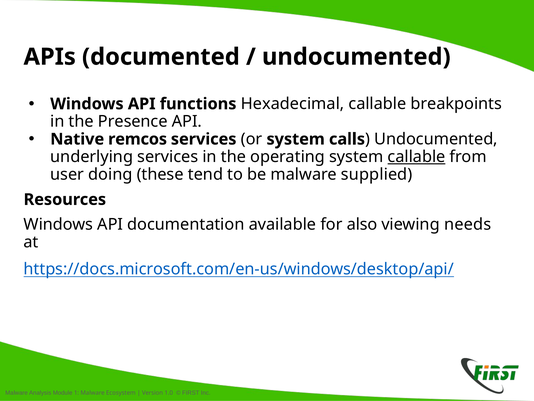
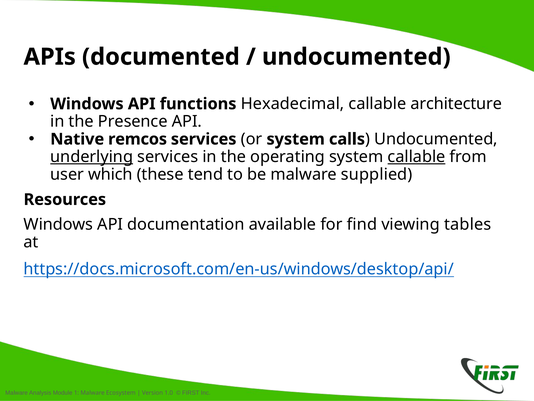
breakpoints: breakpoints -> architecture (456, 104)
underlying underline: none -> present (92, 157)
doing: doing -> which (110, 174)
also: also -> find (362, 224)
needs: needs -> tables (468, 224)
